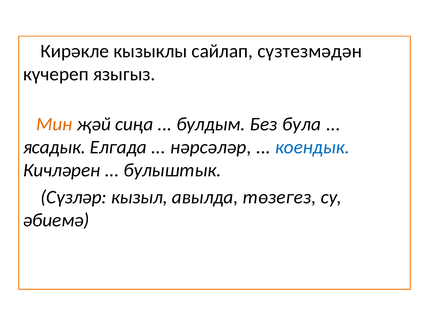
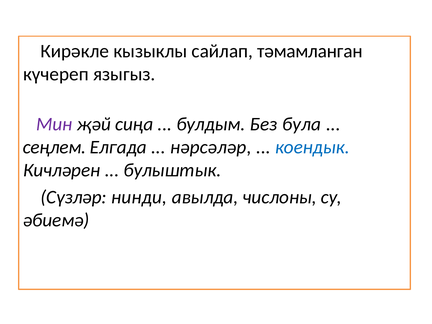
сүзтезмәдән: сүзтезмәдән -> тәмамланган (310, 51)
Мин colour: orange -> purple (54, 124)
ясадык: ясадык -> сеңлем (54, 147)
кызыл: кызыл -> нинди (139, 197)
төзегез: төзегез -> числоны (280, 197)
